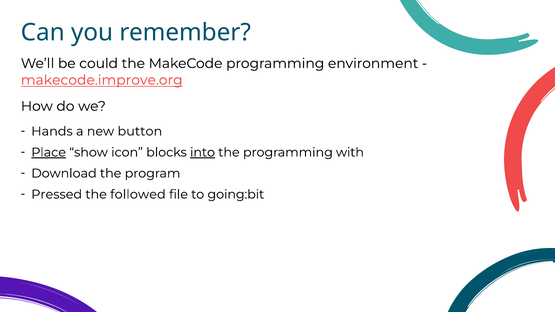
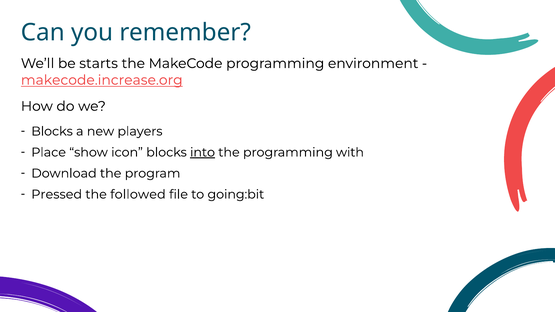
could: could -> starts (99, 63)
makecode.improve.org: makecode.improve.org -> makecode.increase.org (102, 80)
Hands: Hands -> Blocks (52, 131)
button: button -> players (140, 131)
Place underline: present -> none (49, 152)
